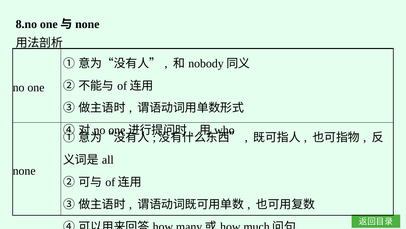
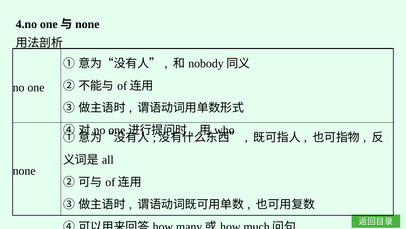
8.no: 8.no -> 4.no (26, 24)
